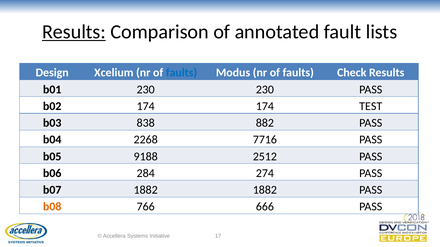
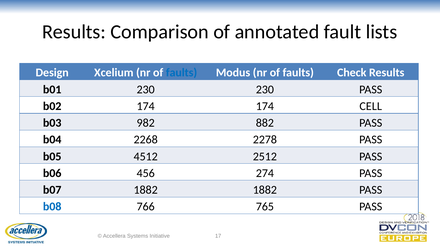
Results underline: present -> none (74, 32)
TEST: TEST -> CELL (371, 106)
838: 838 -> 982 (146, 123)
7716: 7716 -> 2278 (265, 140)
9188: 9188 -> 4512 (146, 157)
284: 284 -> 456 (146, 174)
b08 colour: orange -> blue (52, 207)
666: 666 -> 765 (265, 207)
